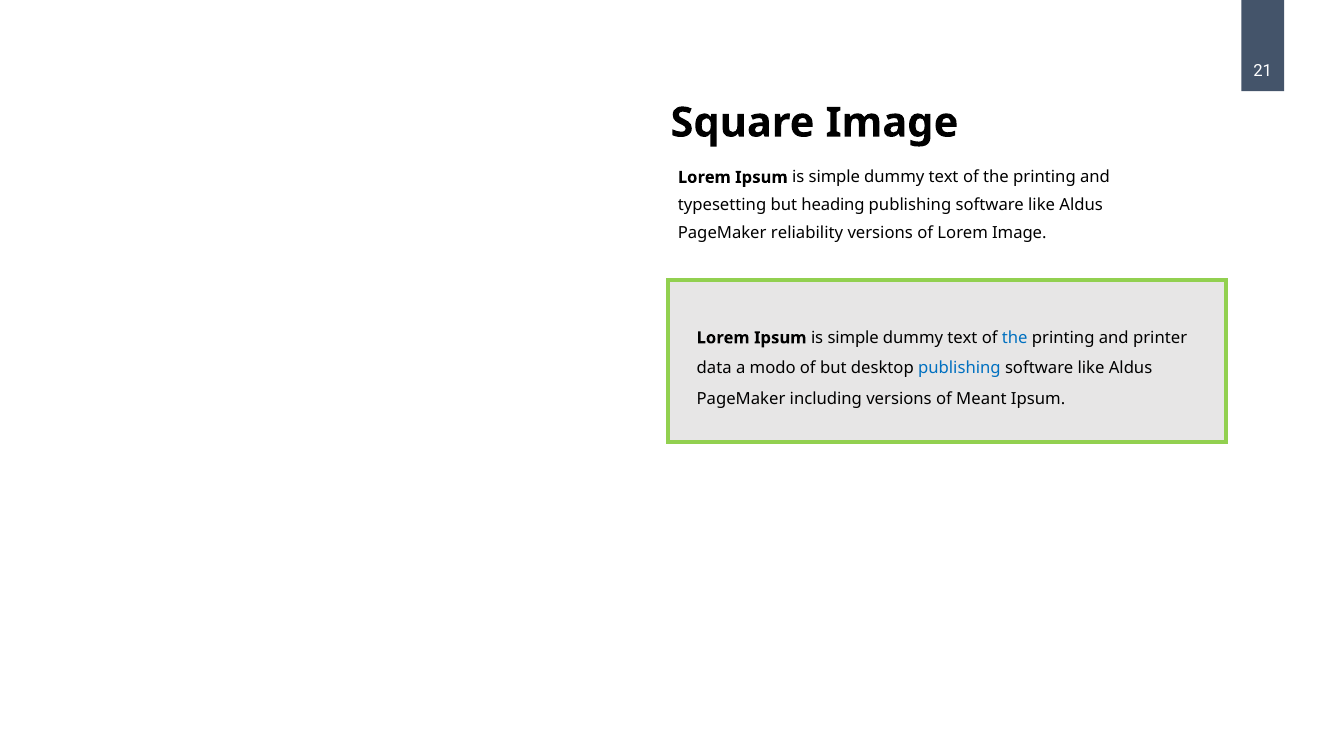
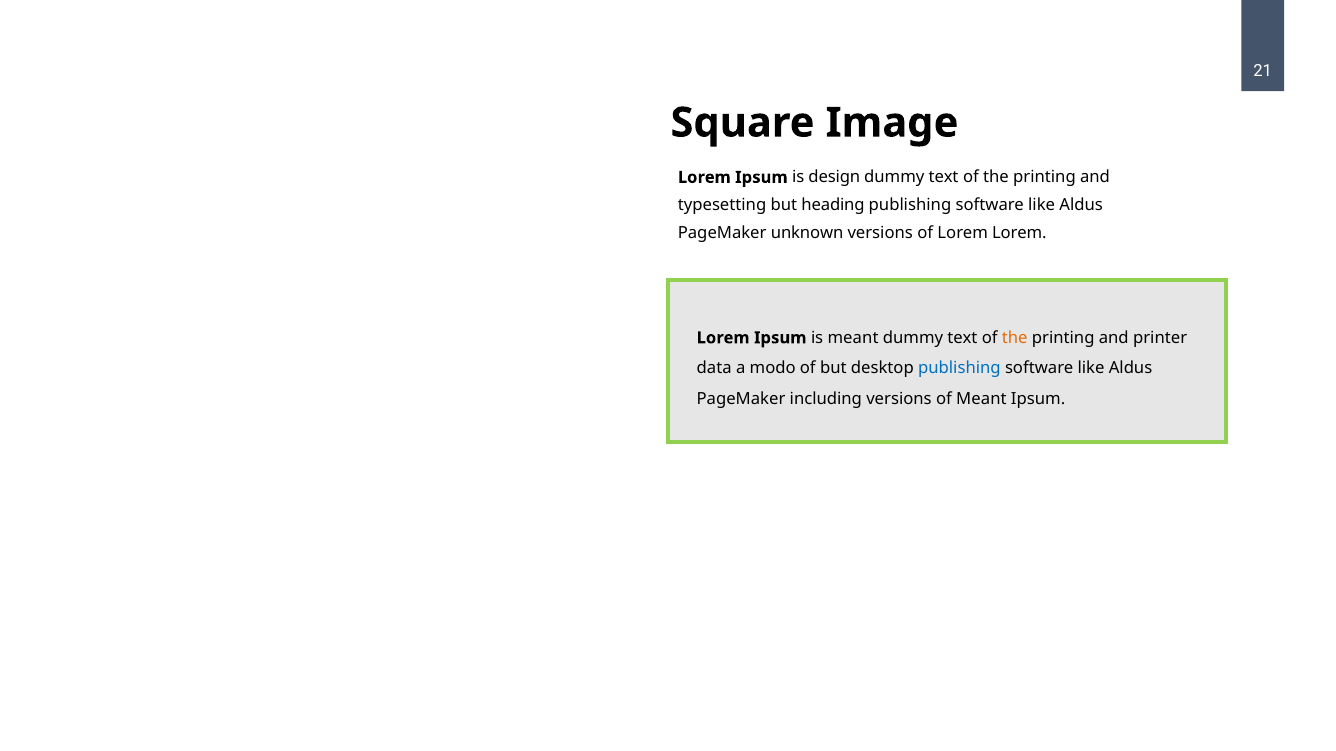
simple: simple -> design (834, 177)
reliability: reliability -> unknown (807, 233)
of Lorem Image: Image -> Lorem (1019, 233)
simple: simple -> meant (853, 338)
the colour: blue -> orange (1015, 338)
